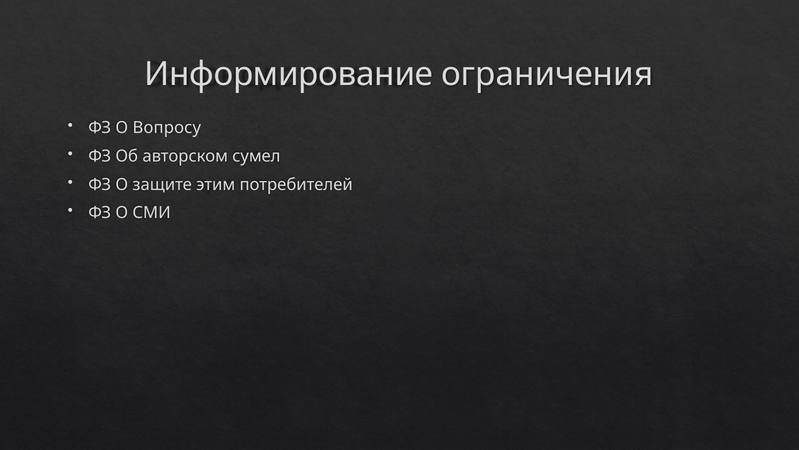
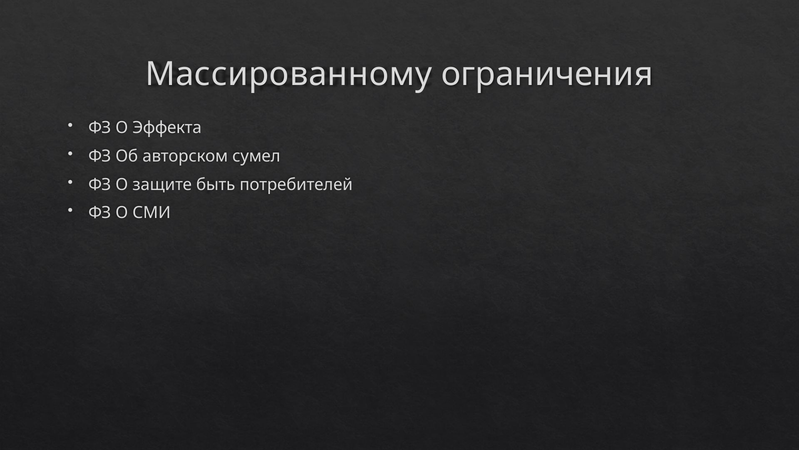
Информирование: Информирование -> Массированному (288, 74)
Вопросу: Вопросу -> Эффекта (167, 128)
этим: этим -> быть (216, 184)
